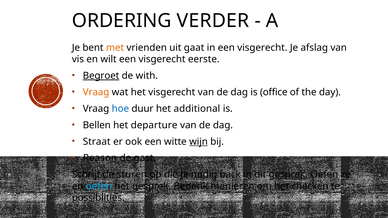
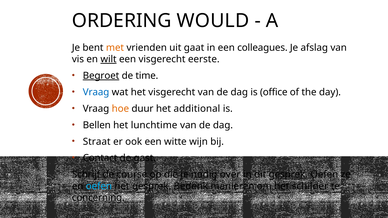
VERDER: VERDER -> WOULD (213, 21)
in een visgerecht: visgerecht -> colleagues (262, 48)
wilt underline: none -> present (109, 59)
with: with -> time (147, 76)
Vraag colour: orange -> blue (96, 92)
hoe colour: blue -> orange (120, 109)
departure: departure -> lunchtime (154, 125)
wijn underline: present -> none (198, 142)
Reason: Reason -> Contact (100, 158)
sturen: sturen -> course (132, 175)
back: back -> over (230, 175)
checken: checken -> schilder (310, 186)
possiblities: possiblities -> concerning (98, 198)
